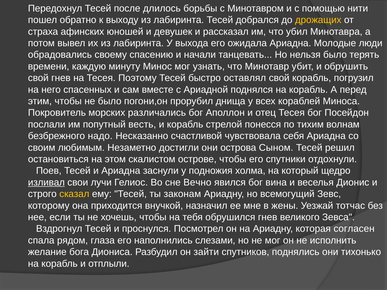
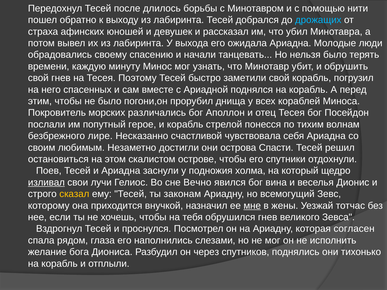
дрожащих colour: yellow -> light blue (318, 20)
оставлял: оставлял -> заметили (245, 78)
весть: весть -> герое (142, 124)
надо: надо -> лире (100, 136)
Сыном: Сыном -> Спасти (276, 148)
мне underline: none -> present (252, 206)
зайти: зайти -> через (206, 252)
